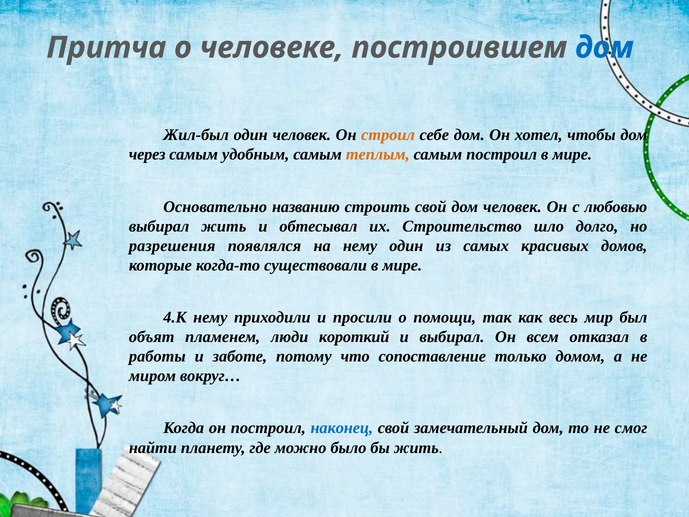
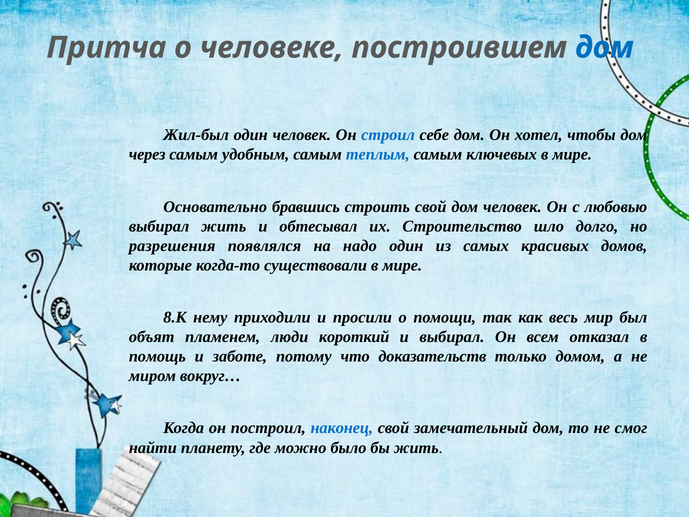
строил colour: orange -> blue (388, 135)
теплым colour: orange -> blue (378, 154)
самым построил: построил -> ключевых (502, 154)
названию: названию -> бравшись (306, 207)
на нему: нему -> надо (360, 246)
4.К: 4.К -> 8.К (175, 317)
работы: работы -> помощь (157, 356)
сопоставление: сопоставление -> доказательств (432, 356)
